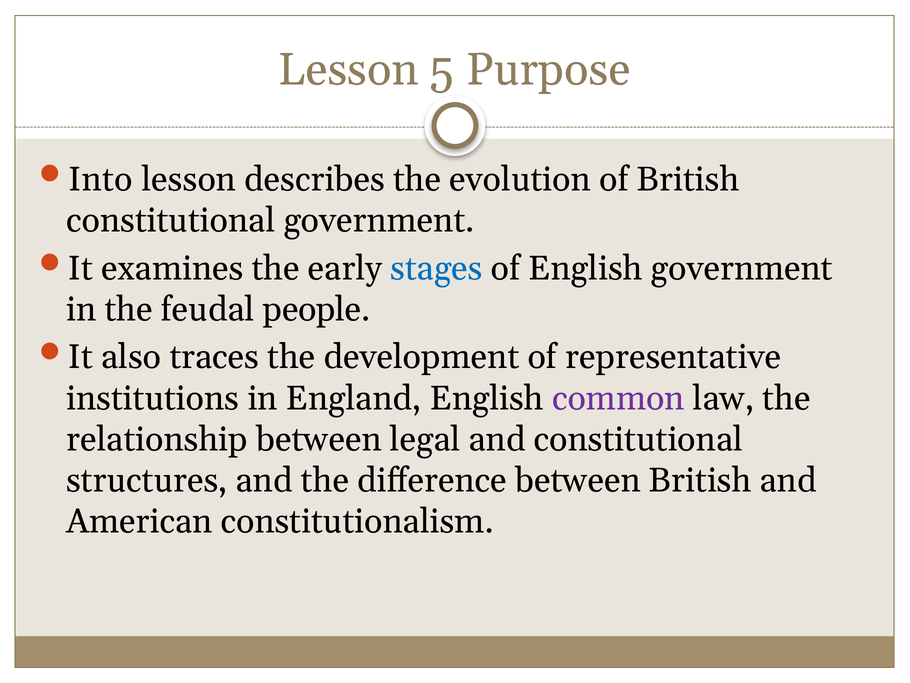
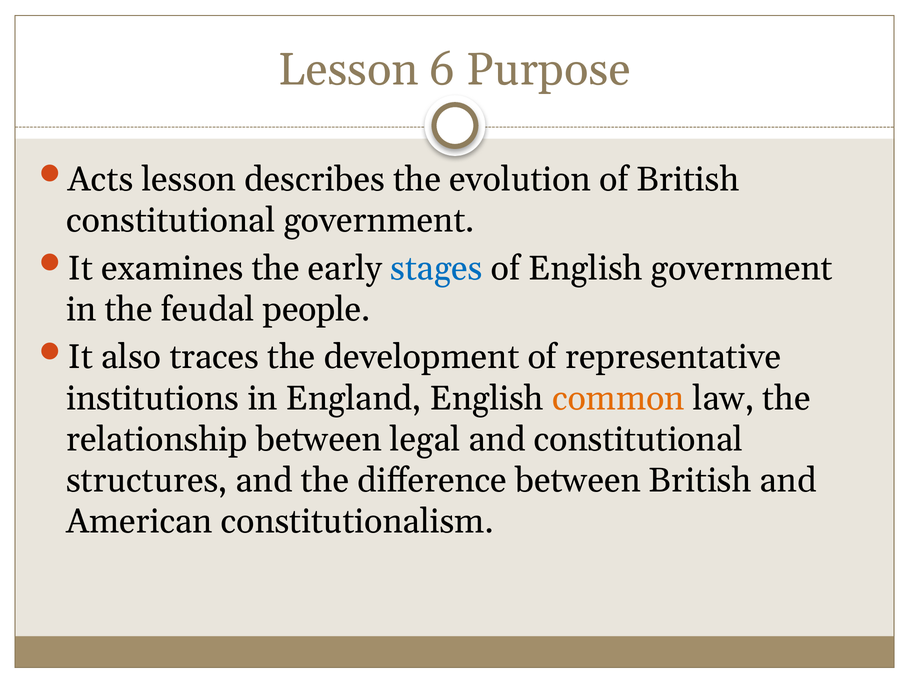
5: 5 -> 6 (442, 70)
Into: Into -> Acts (101, 179)
common colour: purple -> orange (618, 398)
